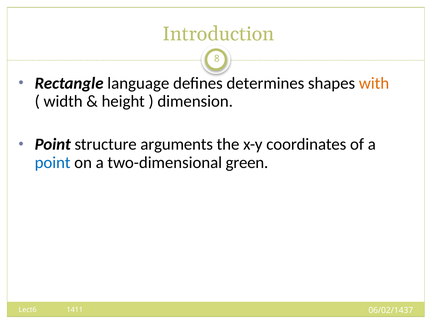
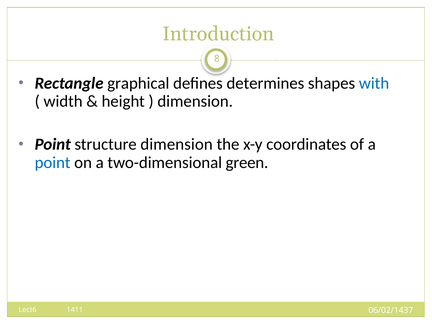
language: language -> graphical (138, 83)
with colour: orange -> blue (374, 83)
structure arguments: arguments -> dimension (177, 144)
